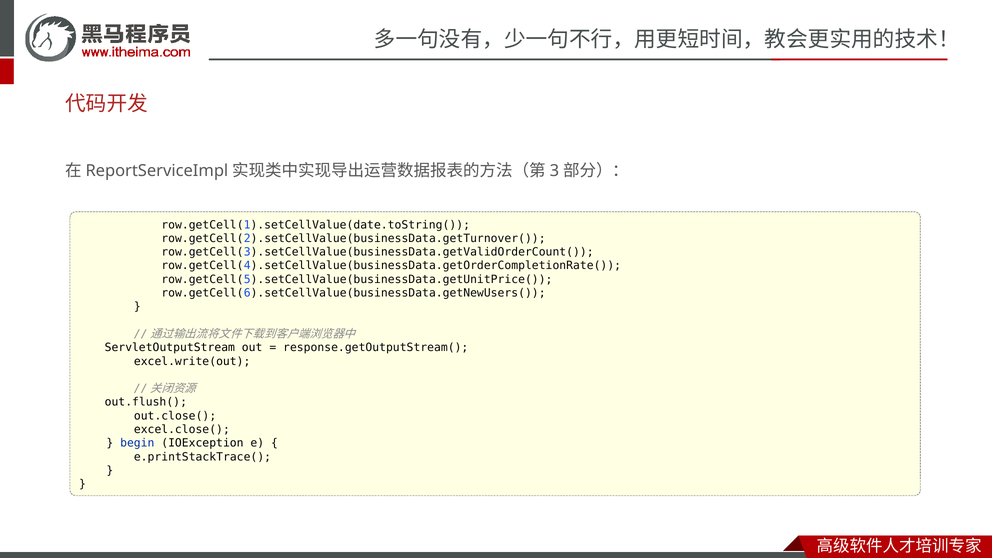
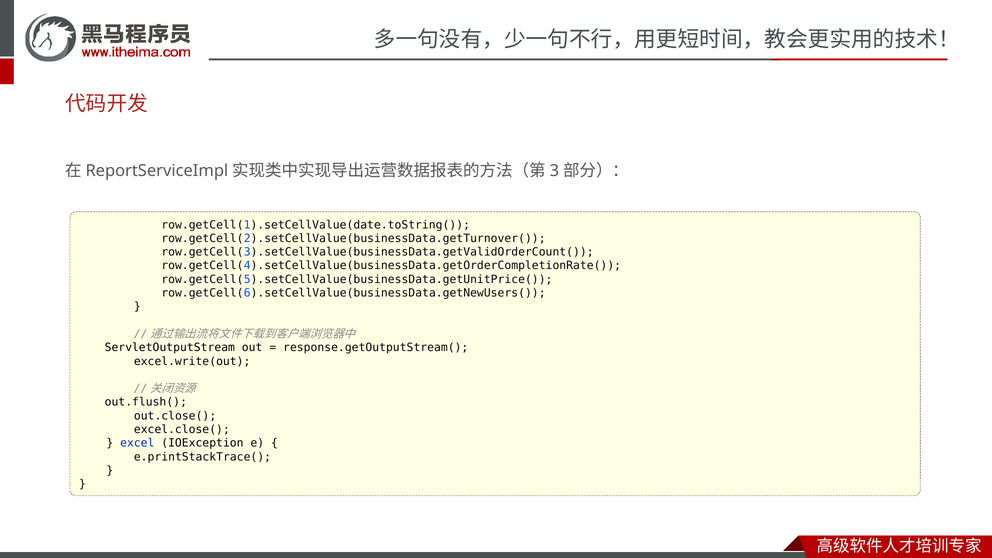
begin: begin -> excel (137, 443)
